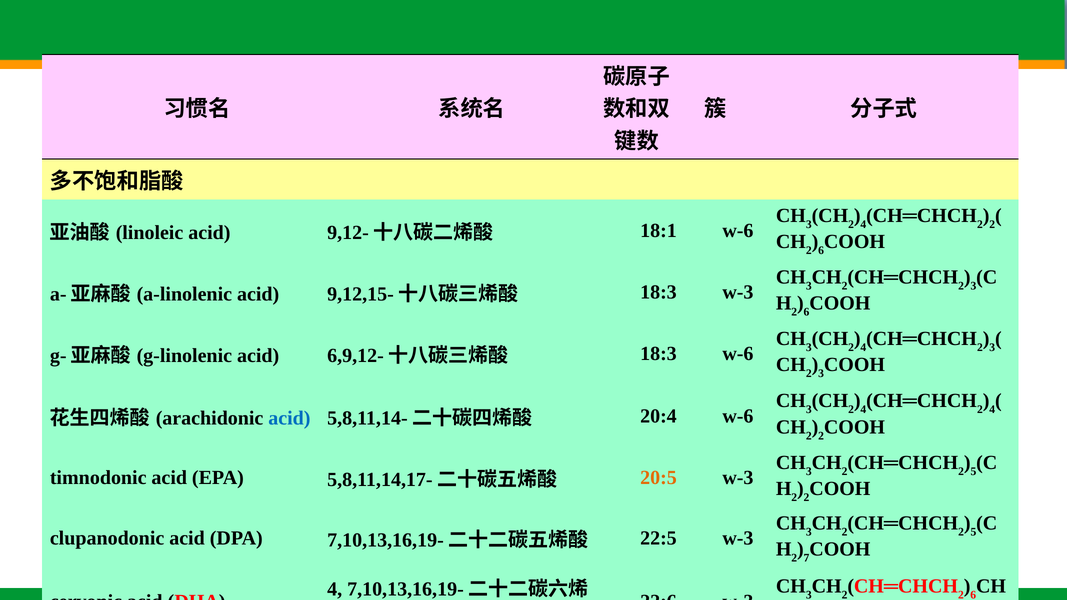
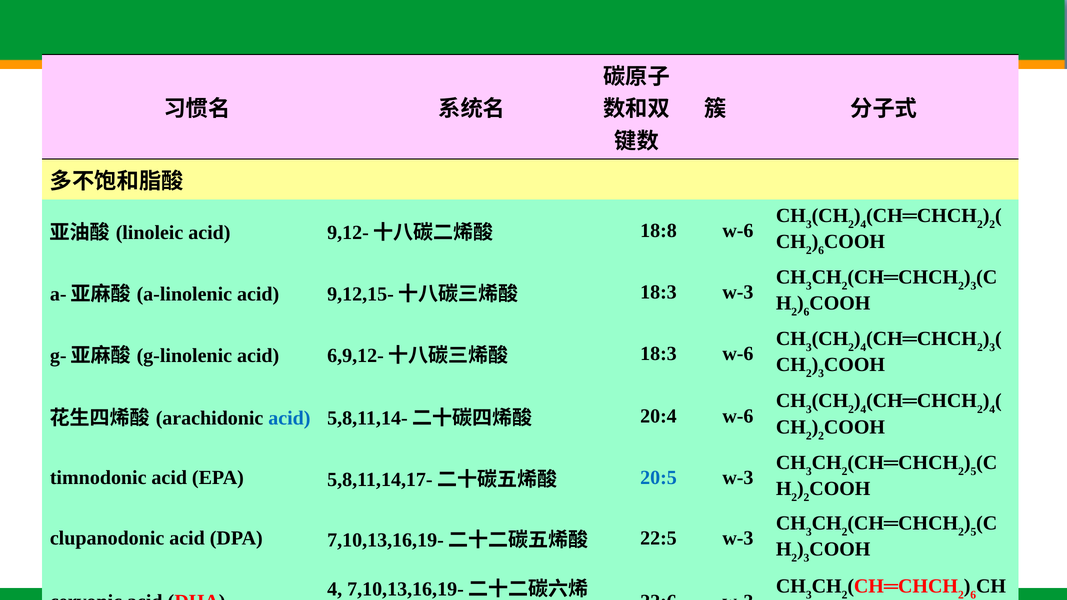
18:1: 18:1 -> 18:8 (659, 231)
20:5 colour: orange -> blue (659, 478)
7: 7 -> 3 (806, 558)
